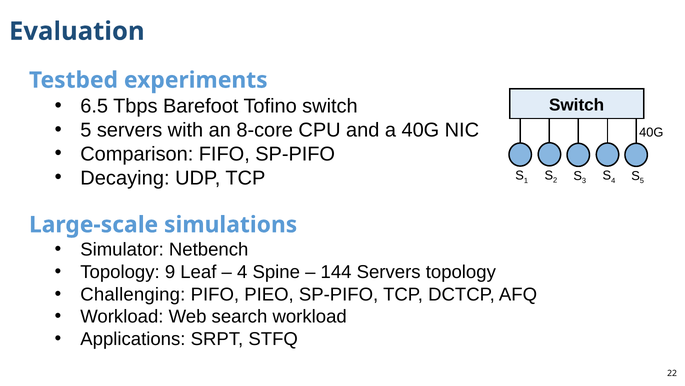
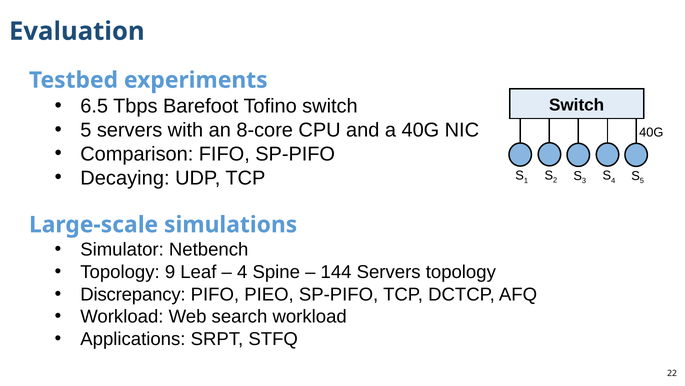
Challenging: Challenging -> Discrepancy (133, 294)
